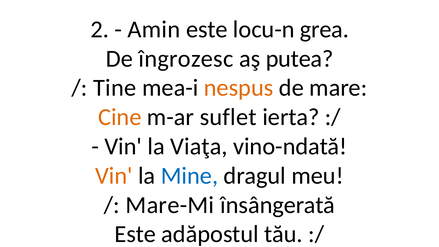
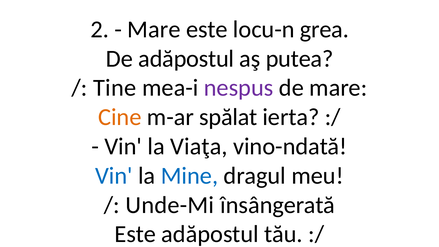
Amin: Amin -> Mare (154, 29)
De îngrozesc: îngrozesc -> adăpostul (186, 59)
nespus colour: orange -> purple (239, 88)
suflet: suflet -> spălat (228, 117)
Vin colour: orange -> blue (114, 176)
Mare-Mi: Mare-Mi -> Unde-Mi (170, 205)
